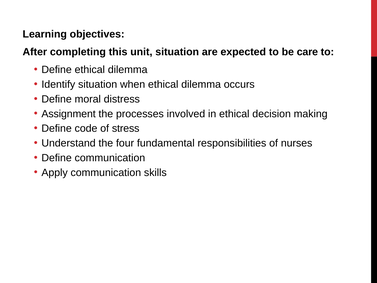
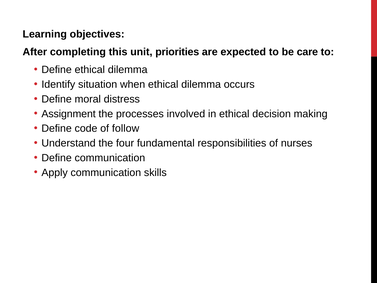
unit situation: situation -> priorities (177, 52)
stress: stress -> follow (126, 128)
